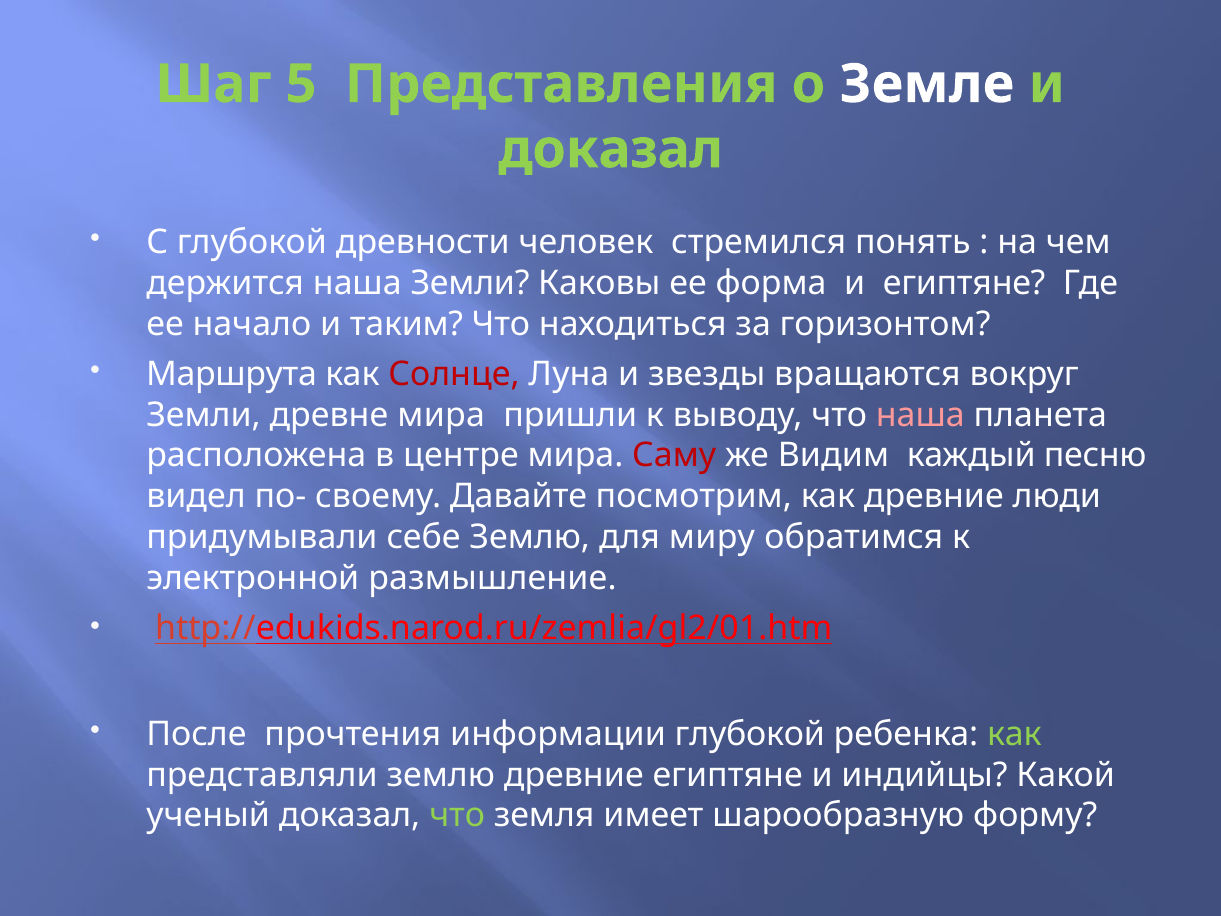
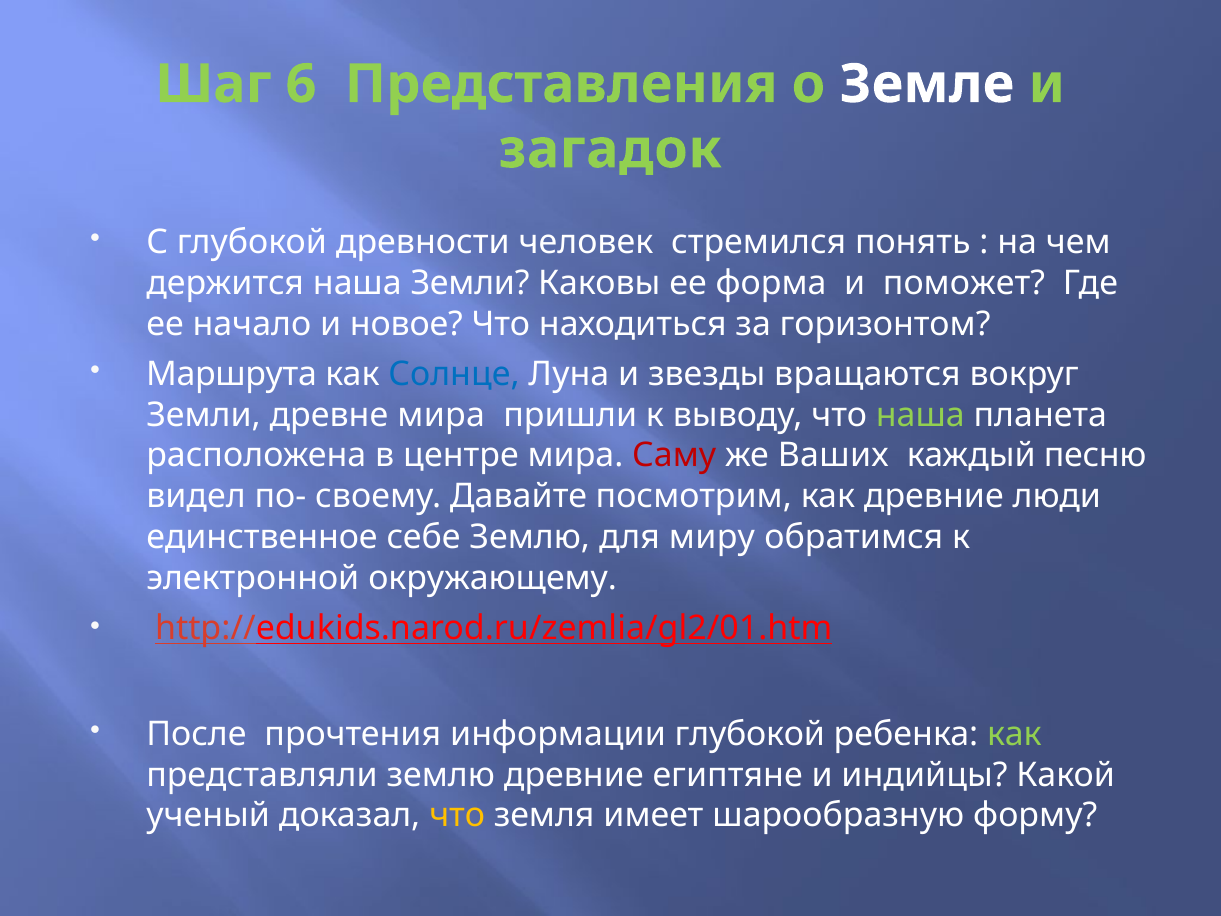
5: 5 -> 6 (301, 84)
доказал: доказал -> загадок (610, 149)
и египтяне: египтяне -> поможет (964, 283)
таким: таким -> новое (406, 324)
Солнце colour: red -> blue (454, 374)
наша colour: pink -> light green (920, 415)
Видим: Видим -> Ваших (833, 456)
придумывали: придумывали -> единственное (262, 537)
размышление: размышление -> окружающему (493, 578)
что colour: light green -> yellow (457, 815)
